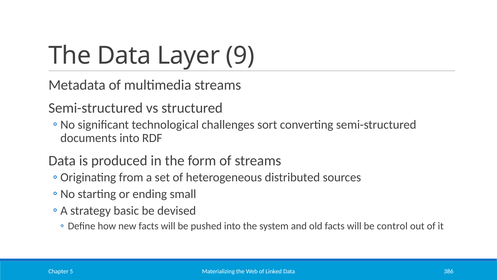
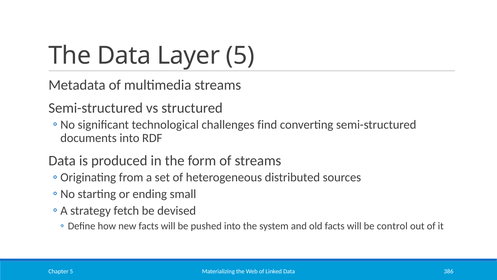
Layer 9: 9 -> 5 (240, 56)
sort: sort -> find (267, 124)
basic: basic -> fetch (126, 210)
